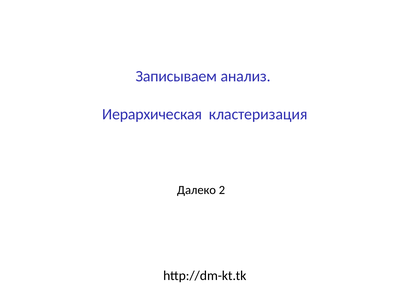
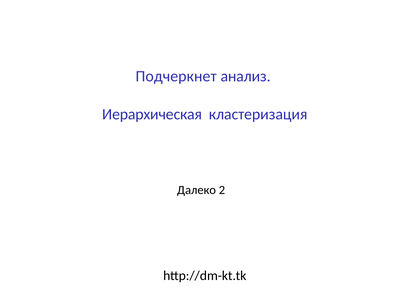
Записываем: Записываем -> Подчеркнет (176, 76)
